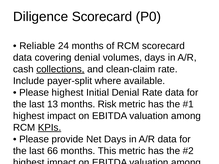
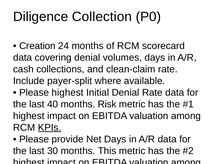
Diligence Scorecard: Scorecard -> Collection (102, 17)
Reliable: Reliable -> Creation (37, 46)
collections underline: present -> none (60, 69)
13: 13 -> 40 (53, 104)
66: 66 -> 30 (53, 151)
